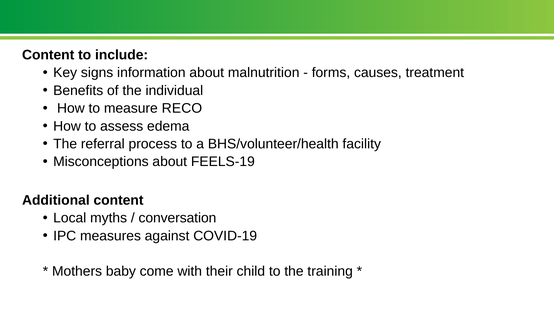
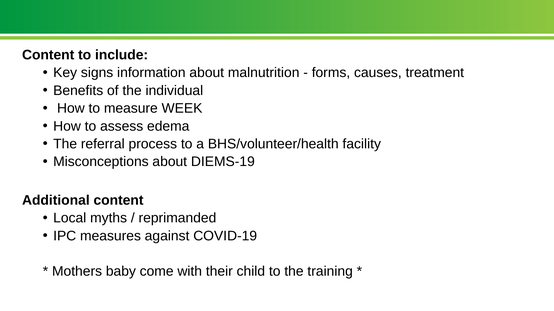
RECO: RECO -> WEEK (182, 109)
FEELS-19: FEELS-19 -> DIEMS-19 (223, 162)
conversation: conversation -> reprimanded (177, 218)
